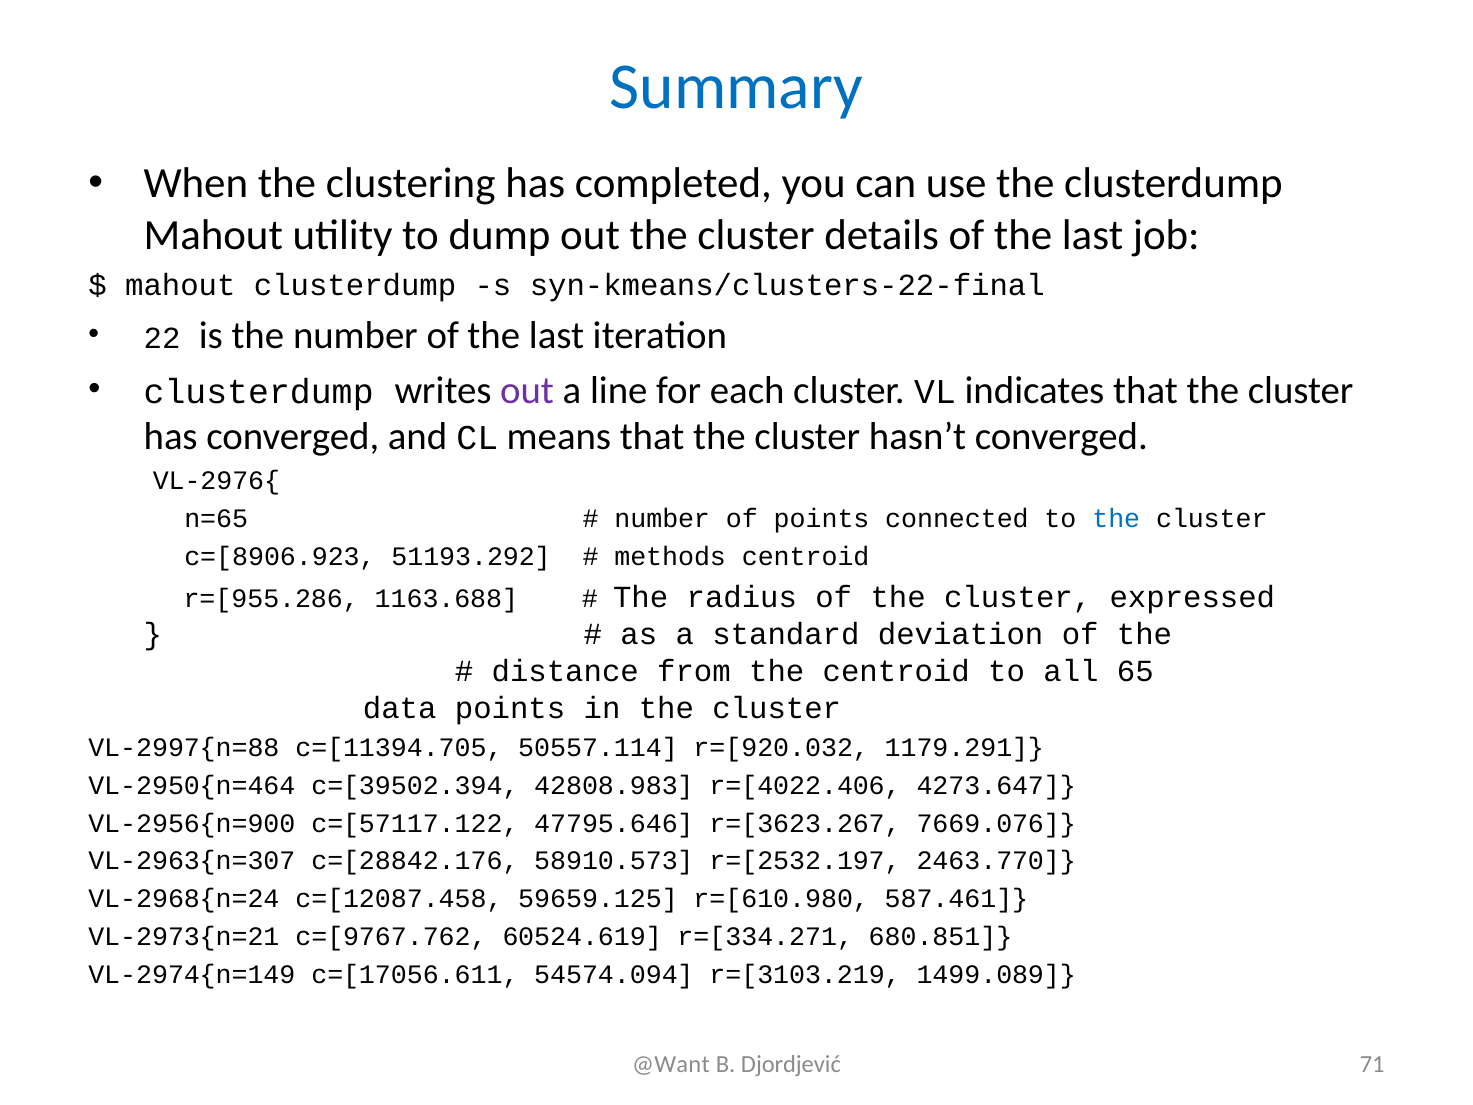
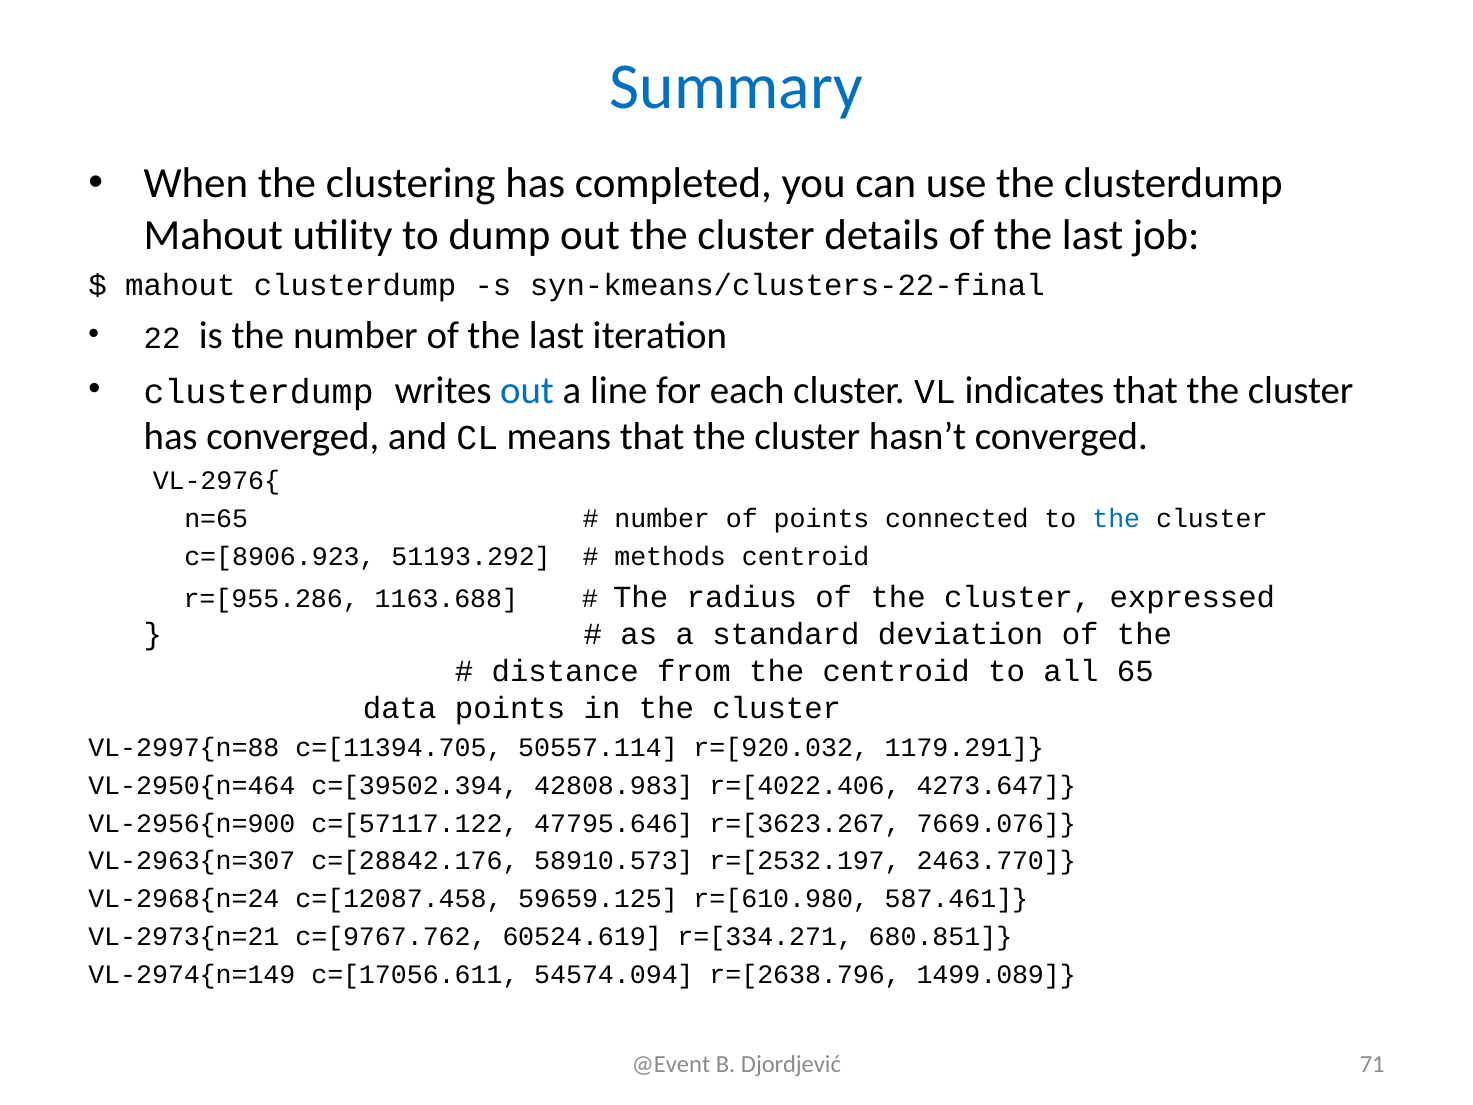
out colour: purple -> blue (527, 390)
r=[3103.219: r=[3103.219 -> r=[2638.796 (805, 974)
@Want: @Want -> @Event (671, 1065)
